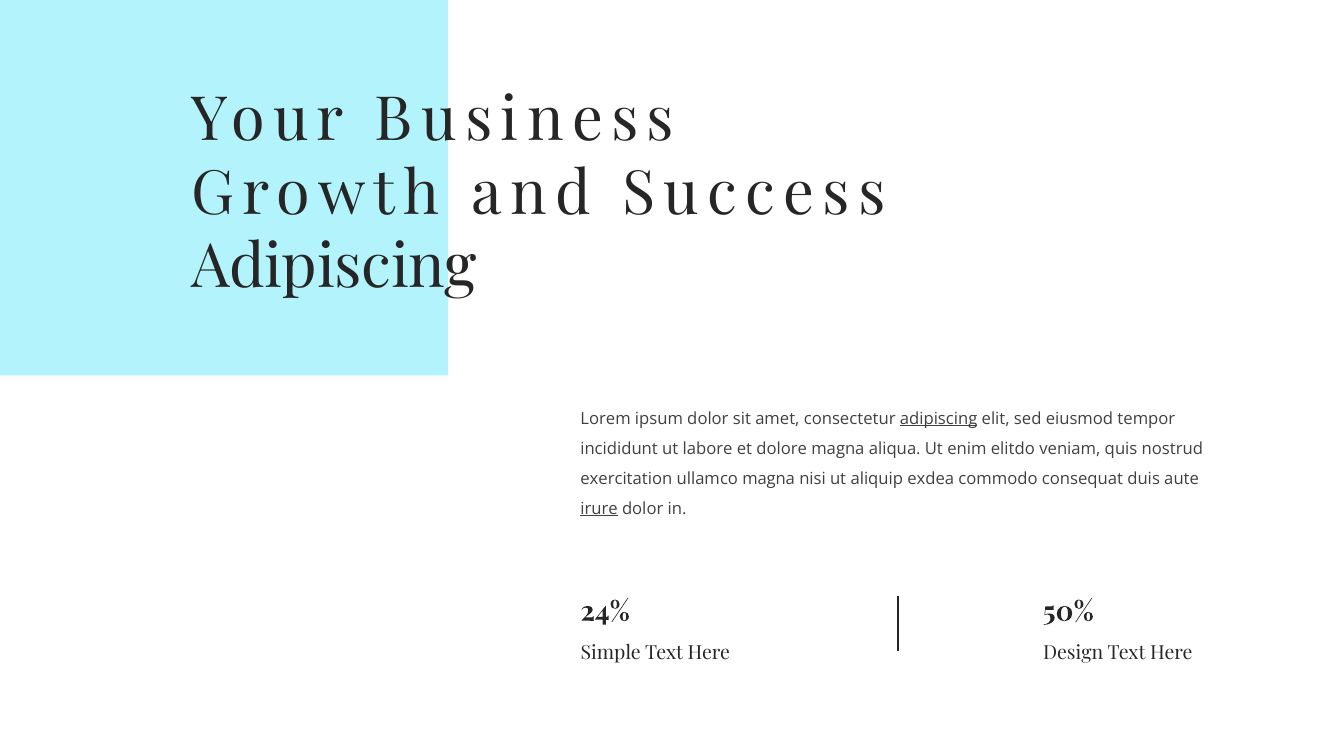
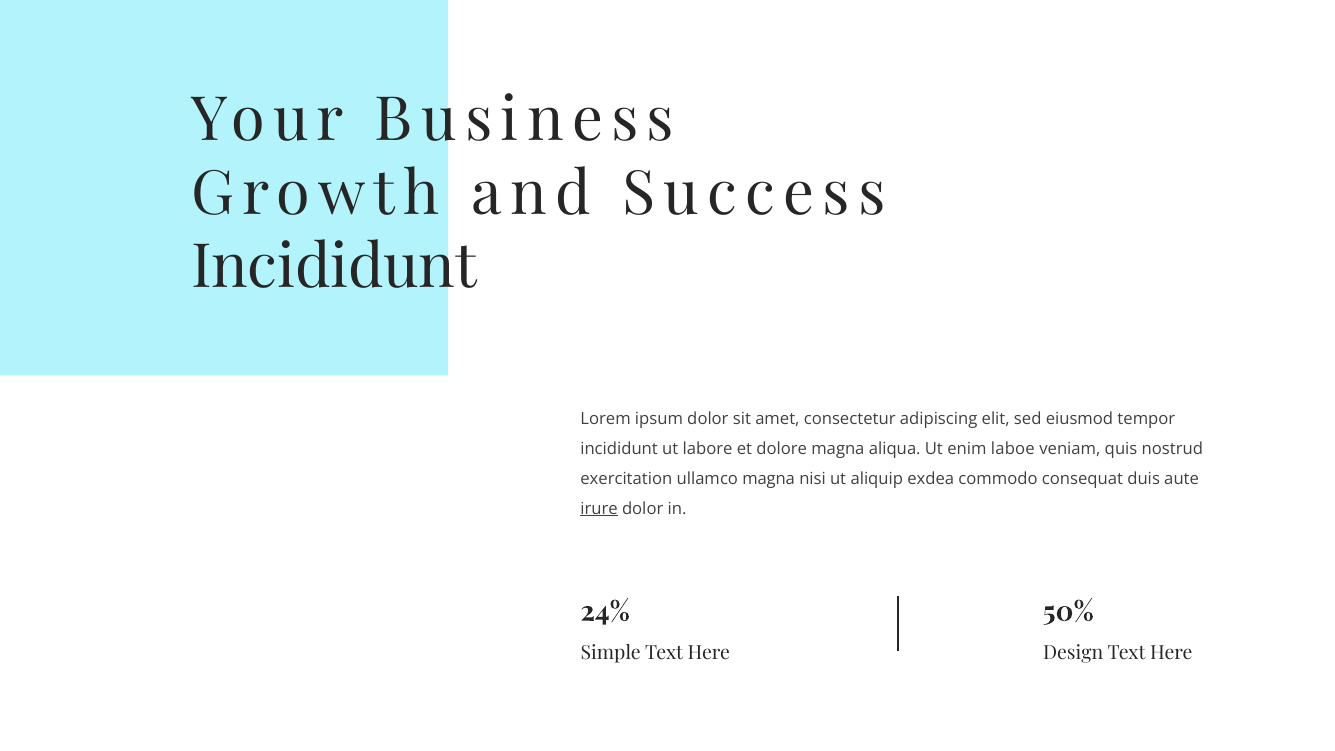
Adipiscing: Adipiscing -> Incididunt (334, 267)
adipiscing underline: present -> none (939, 419)
elitdo: elitdo -> laboe (1013, 449)
